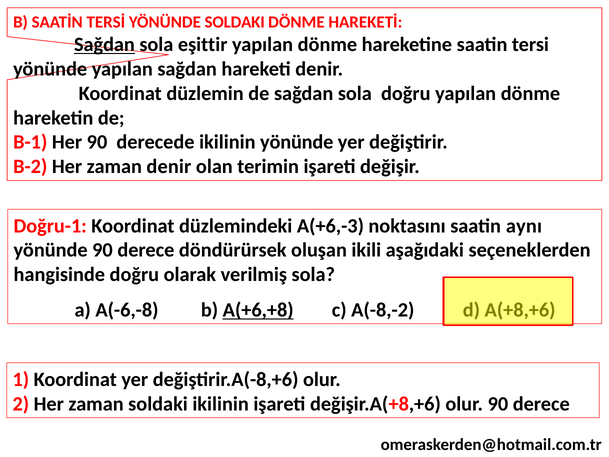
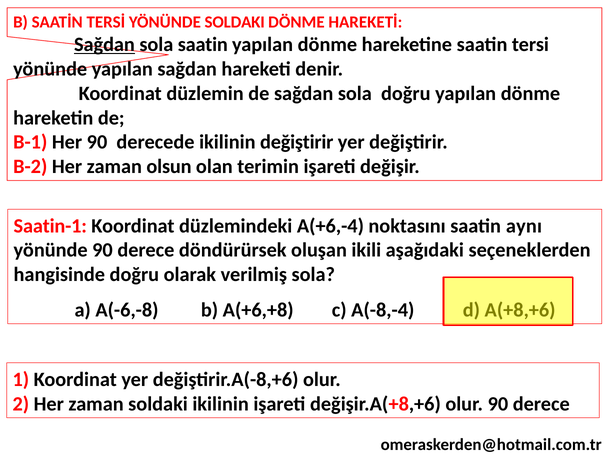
sola eşittir: eşittir -> saatin (203, 45)
ikilinin yönünde: yönünde -> değiştirir (297, 142)
zaman denir: denir -> olsun (169, 166)
Doğru-1: Doğru-1 -> Saatin-1 (50, 226)
A(+6,-3: A(+6,-3 -> A(+6,-4 (330, 226)
A(+6,+8 underline: present -> none (258, 310)
A(-8,-2: A(-8,-2 -> A(-8,-4 (383, 310)
